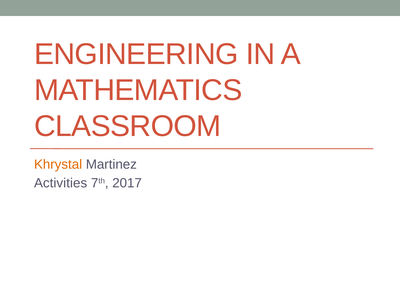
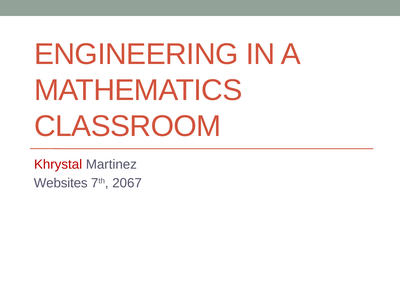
Khrystal colour: orange -> red (58, 164)
Activities: Activities -> Websites (61, 183)
2017: 2017 -> 2067 (127, 183)
